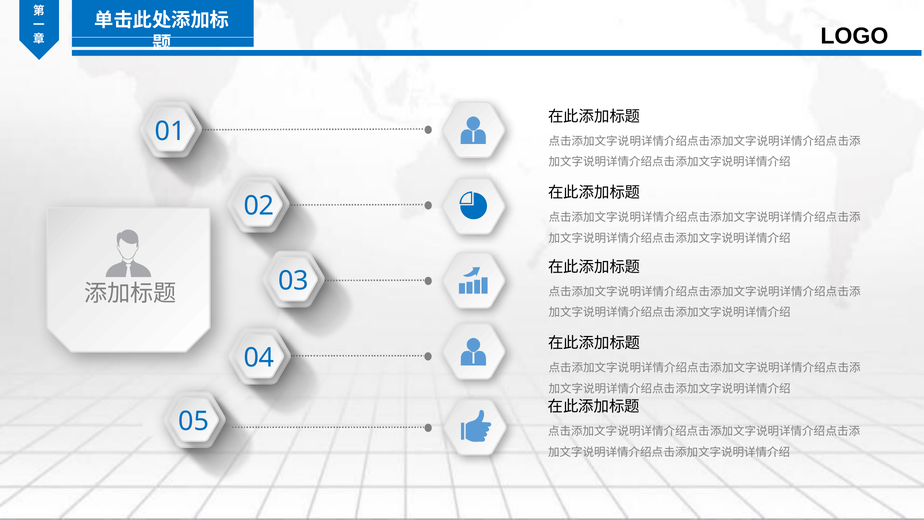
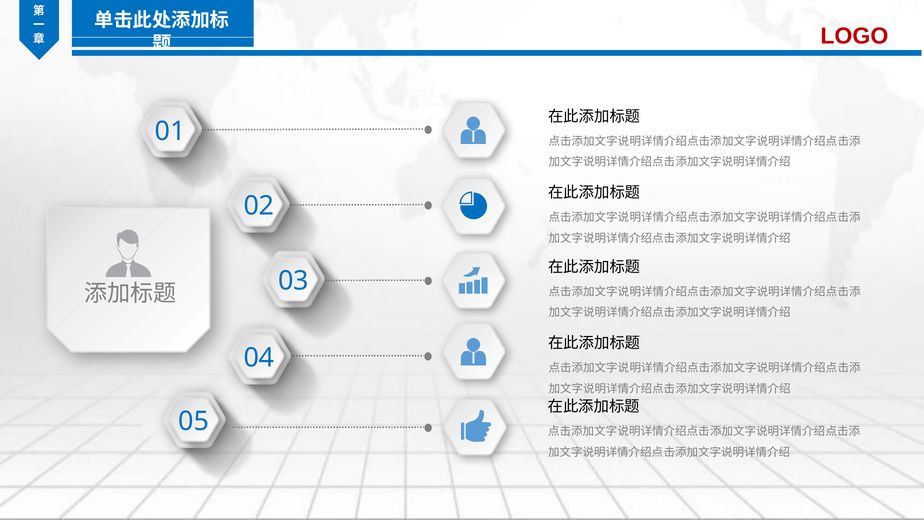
LOGO colour: black -> red (854, 36)
